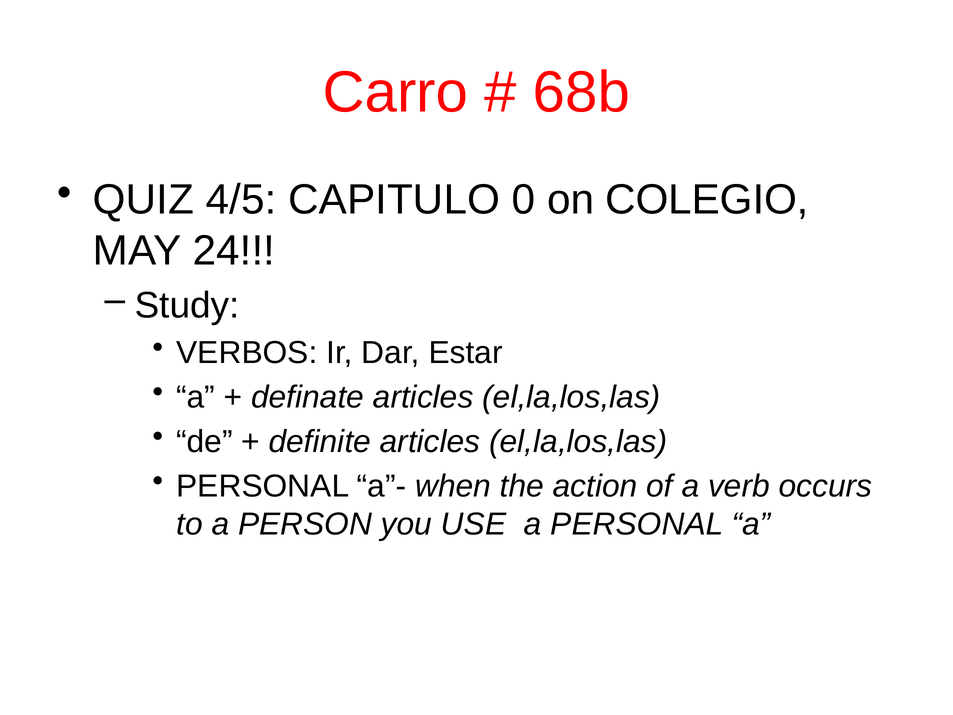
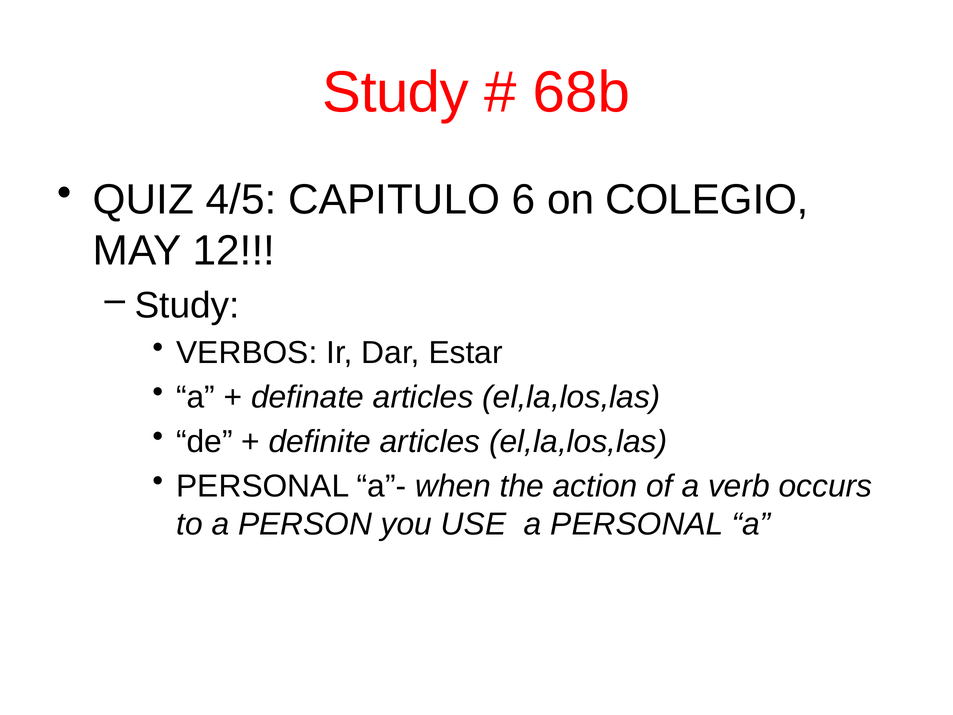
Carro: Carro -> Study (396, 92)
0: 0 -> 6 (524, 200)
24: 24 -> 12 (234, 251)
